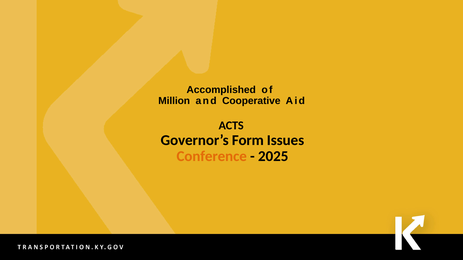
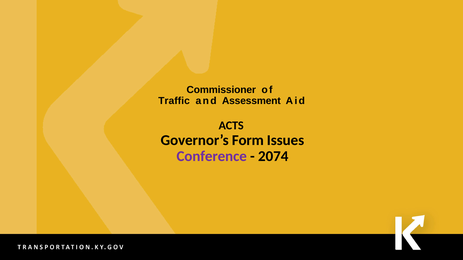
Accomplished: Accomplished -> Commissioner (221, 90)
Million: Million -> Traffic (174, 101)
Cooperative: Cooperative -> Assessment (251, 101)
Conference colour: orange -> purple (212, 157)
2025: 2025 -> 2074 (273, 157)
